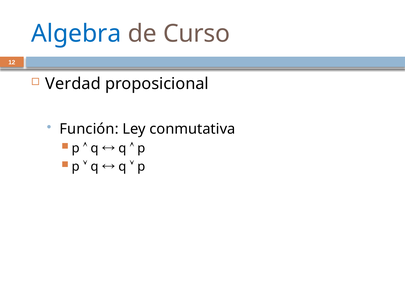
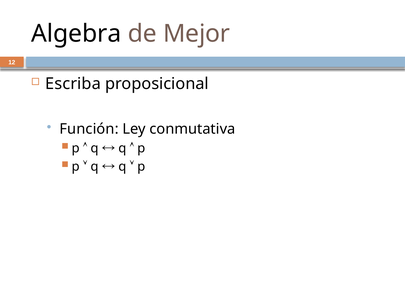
Algebra colour: blue -> black (76, 34)
Curso: Curso -> Mejor (197, 34)
Verdad: Verdad -> Escriba (73, 84)
